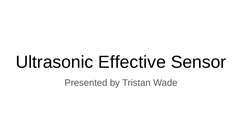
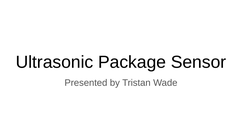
Effective: Effective -> Package (132, 62)
